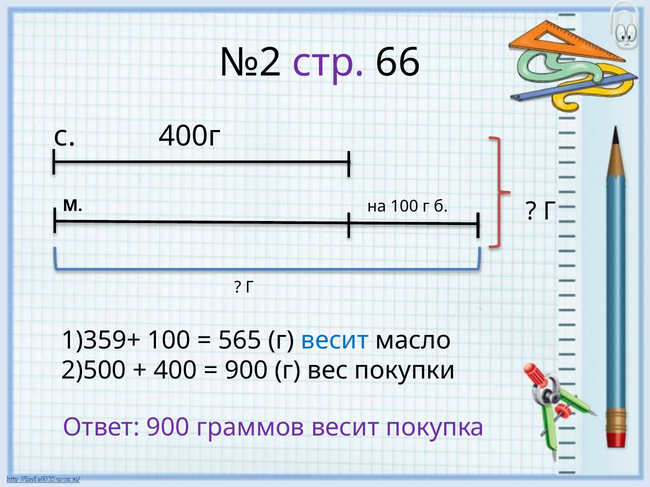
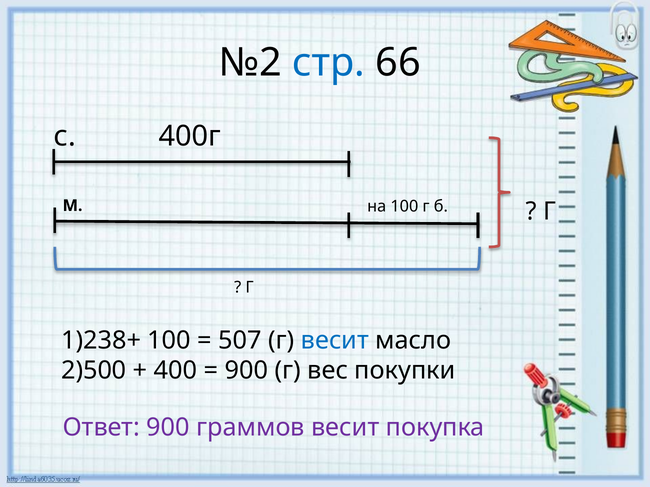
стр colour: purple -> blue (329, 63)
1)359+: 1)359+ -> 1)238+ (101, 341)
565: 565 -> 507 (240, 341)
